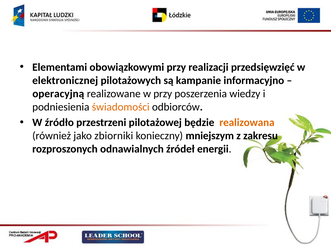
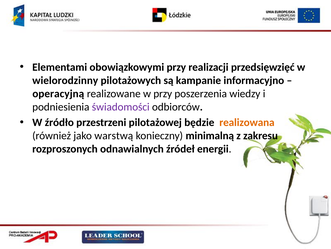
elektronicznej: elektronicznej -> wielorodzinny (65, 80)
świadomości colour: orange -> purple (121, 107)
zbiorniki: zbiorniki -> warstwą (114, 135)
mniejszym: mniejszym -> minimalną (210, 135)
